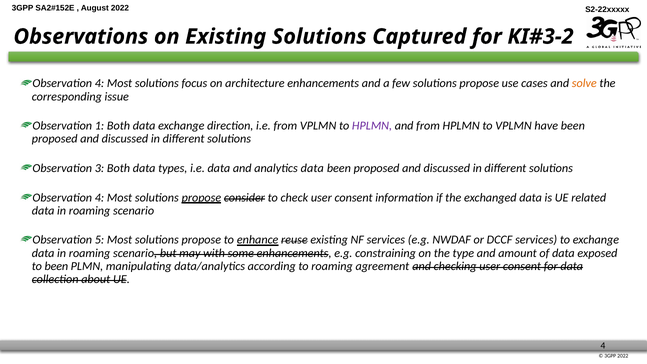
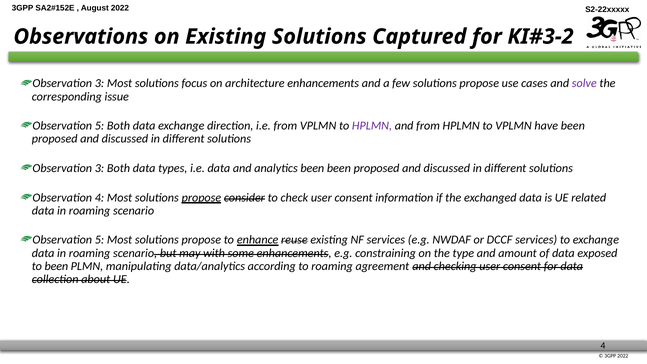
4: 4 -> 3 (100, 83)
solve colour: orange -> purple (584, 83)
1: 1 -> 5 (100, 126)
analytics data: data -> been (312, 168)
